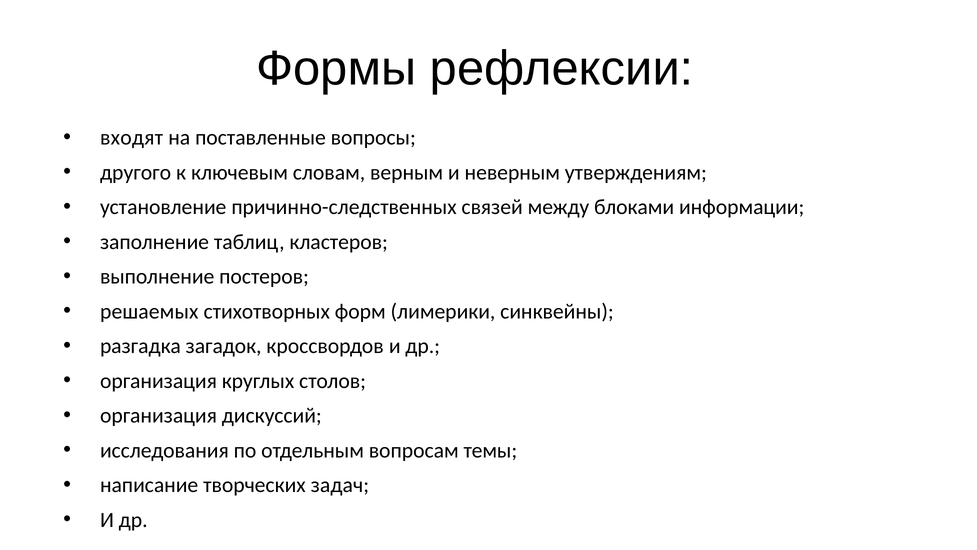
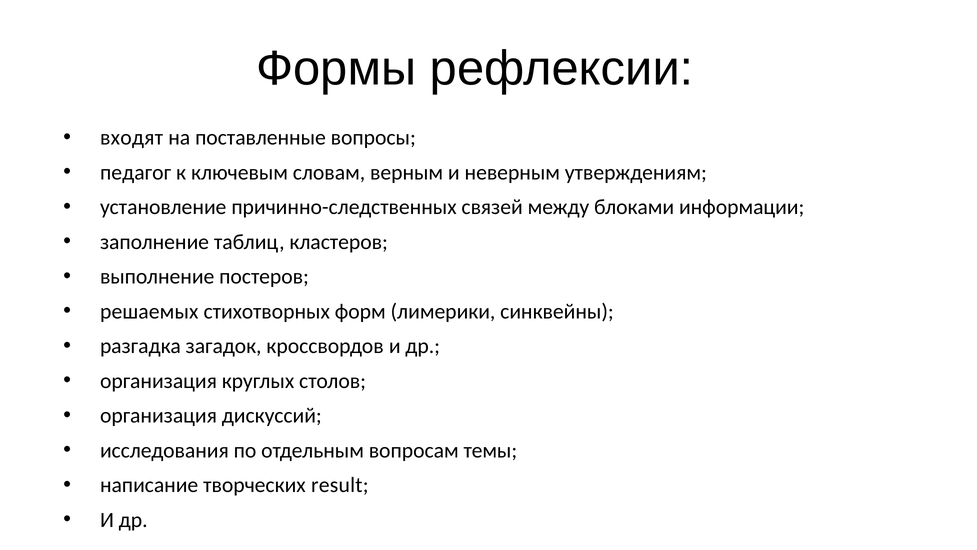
другого: другого -> педагог (136, 172)
задач: задач -> result (340, 485)
